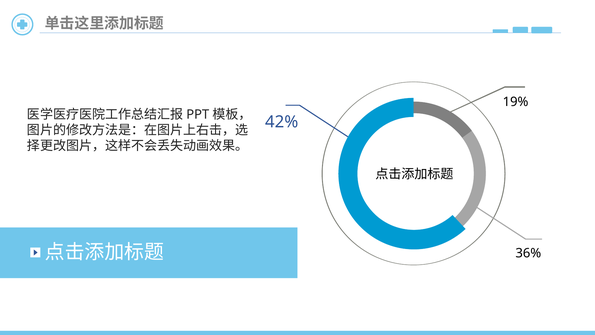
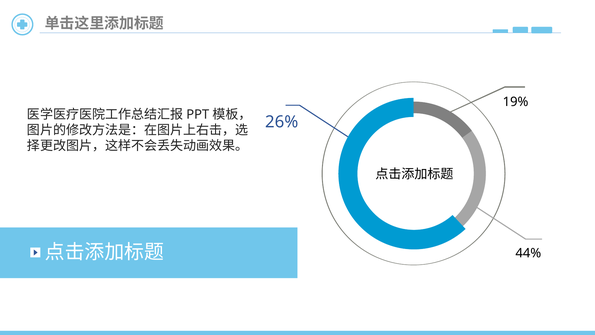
42%: 42% -> 26% (282, 122)
36%: 36% -> 44% (528, 253)
